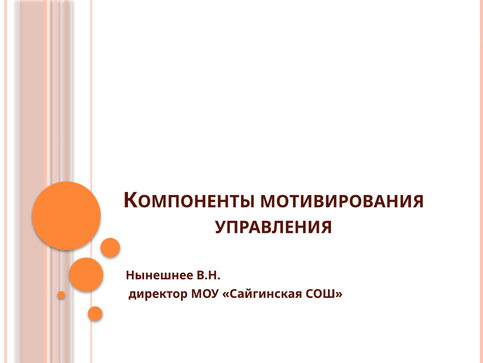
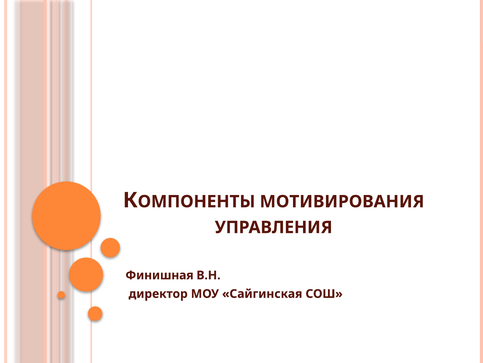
Нынешнее: Нынешнее -> Финишная (159, 275)
